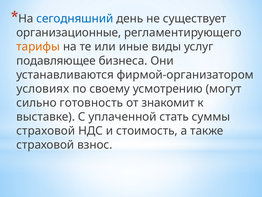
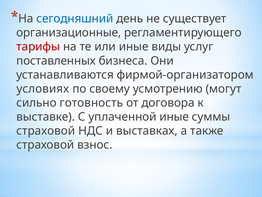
тарифы colour: orange -> red (38, 47)
подавляющее: подавляющее -> поставленных (56, 61)
знакомит: знакомит -> договора (168, 103)
уплаченной стать: стать -> иные (174, 117)
стоимость: стоимость -> выставках (147, 130)
